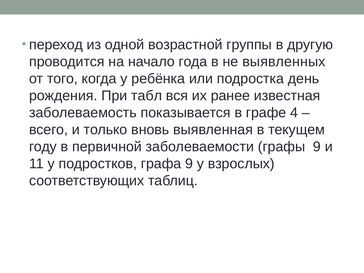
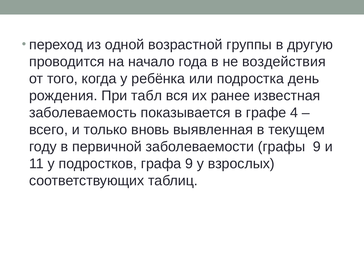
выявленных: выявленных -> воздействия (284, 62)
